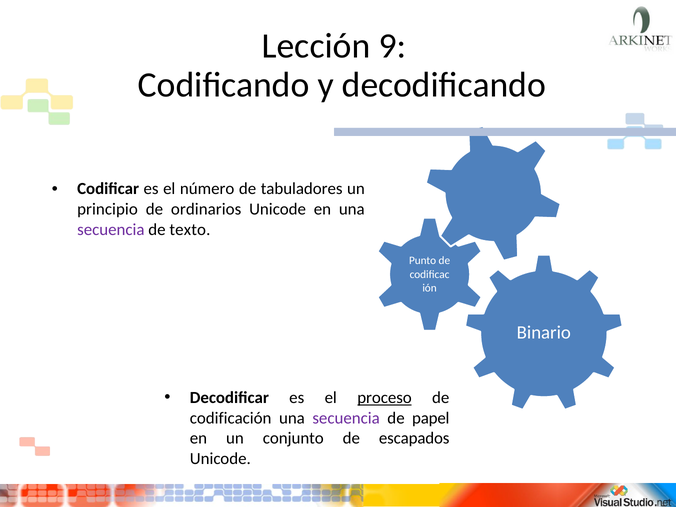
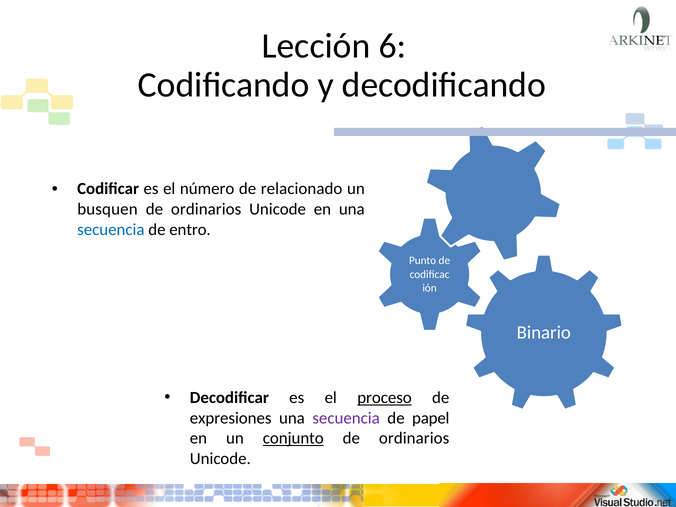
9: 9 -> 6 (392, 46)
tabuladores: tabuladores -> relacionado (302, 189)
principio: principio -> busquen (107, 209)
secuencia colour: purple -> blue (111, 230)
texto: texto -> entro (190, 230)
codificación: codificación -> expresiones (231, 418)
conjunto underline: none -> present (293, 438)
escapados: escapados -> ordinarios (414, 438)
